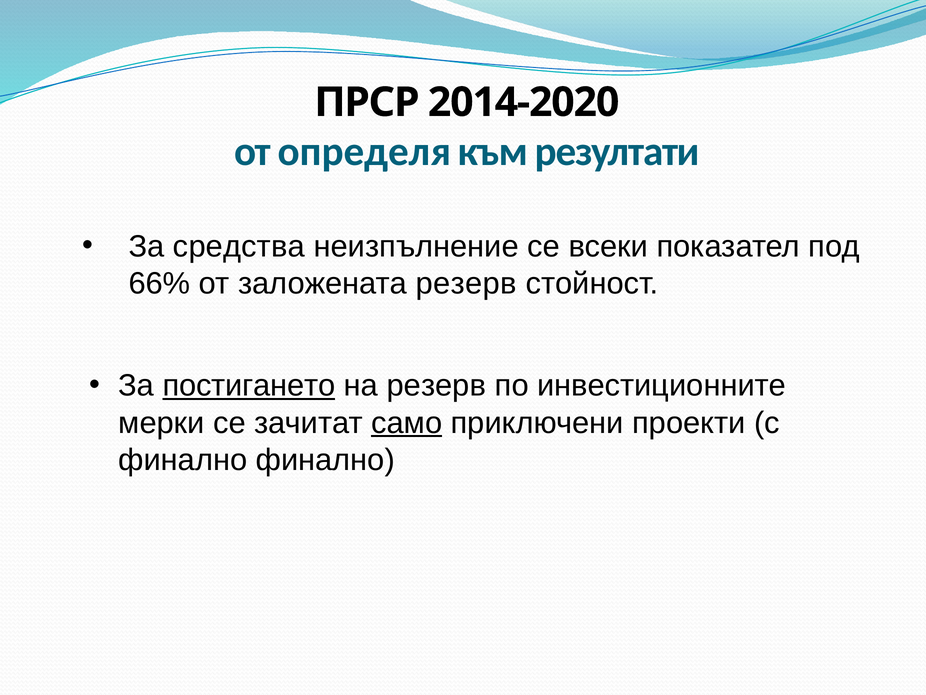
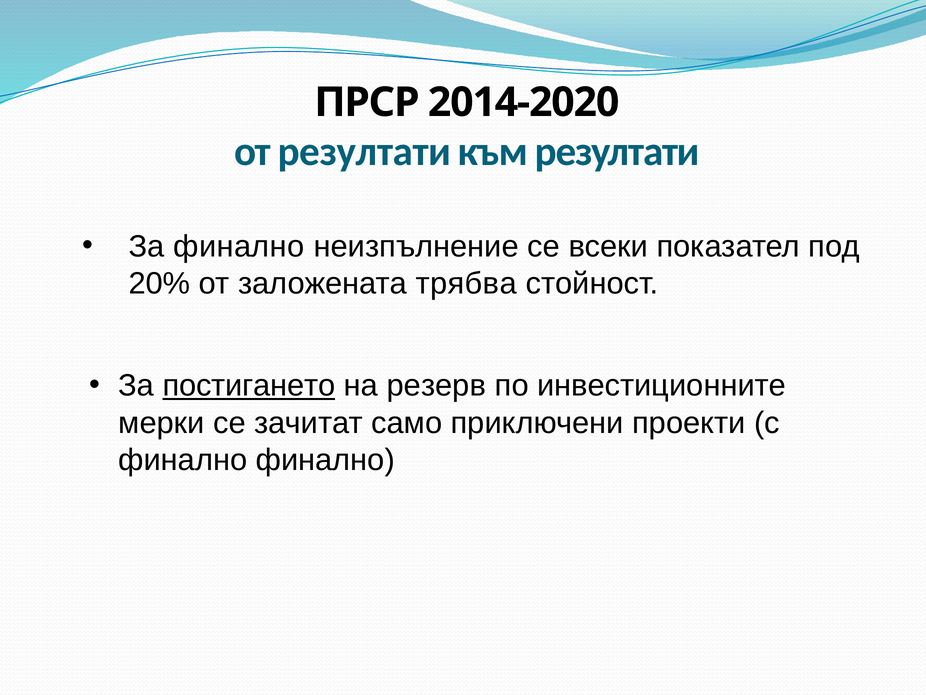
от определя: определя -> резултати (365, 152)
За средства: средства -> финално (239, 246)
66%: 66% -> 20% (160, 283)
заложената резерв: резерв -> трябва (466, 283)
само underline: present -> none (407, 423)
